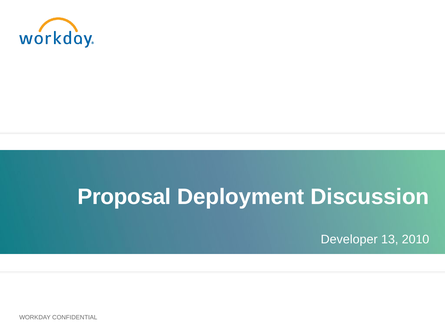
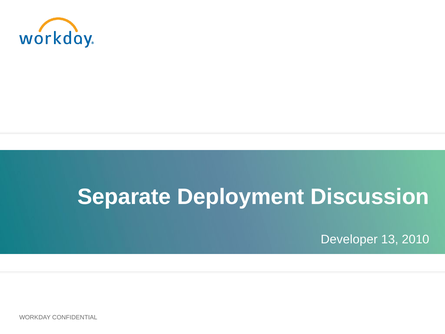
Proposal: Proposal -> Separate (124, 197)
